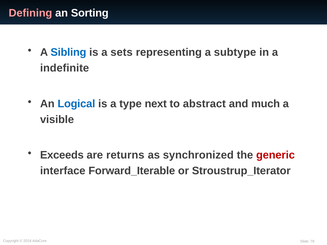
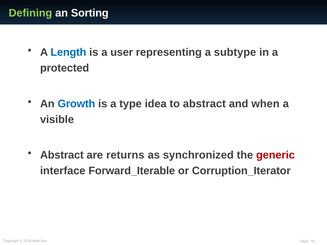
Defining colour: pink -> light green (30, 13)
Sibling: Sibling -> Length (68, 52)
sets: sets -> user (122, 52)
indefinite: indefinite -> protected (65, 68)
Logical: Logical -> Growth (76, 104)
next: next -> idea (156, 104)
much: much -> when (265, 104)
Exceeds: Exceeds -> Abstract (62, 155)
Stroustrup_Iterator: Stroustrup_Iterator -> Corruption_Iterator (241, 171)
